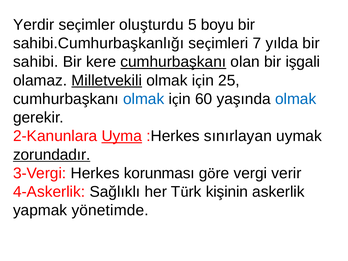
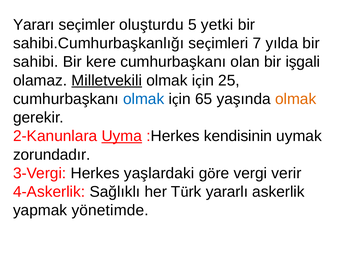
Yerdir: Yerdir -> Yararı (34, 25)
boyu: boyu -> yetki (217, 25)
cumhurbaşkanı underline: present -> none (173, 62)
60: 60 -> 65 (204, 99)
olmak colour: blue -> orange (296, 99)
sınırlayan: sınırlayan -> kendisinin (238, 136)
zorundadır underline: present -> none (52, 155)
korunması: korunması -> yaşlardaki (159, 173)
kişinin: kişinin -> yararlı (227, 192)
